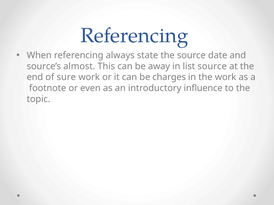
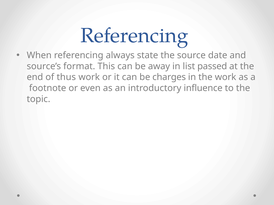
almost: almost -> format (79, 66)
list source: source -> passed (212, 66)
sure: sure -> thus (66, 77)
